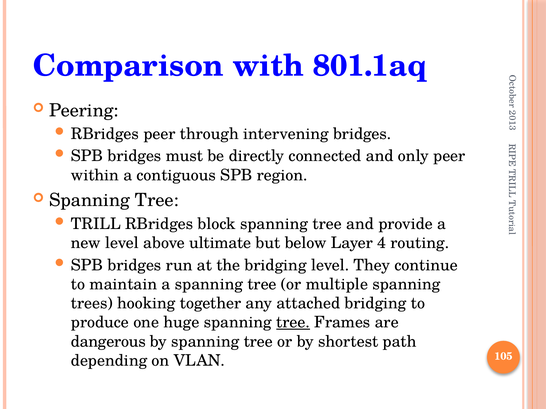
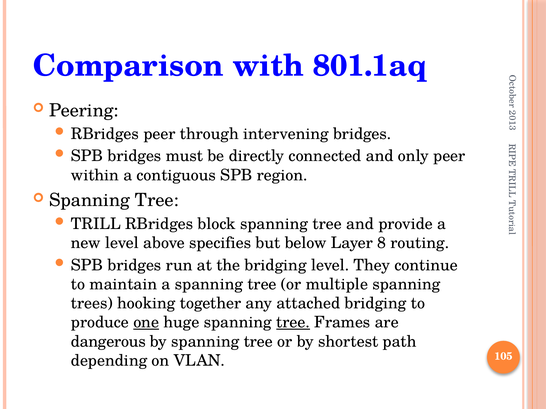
ultimate: ultimate -> specifies (220, 243)
4: 4 -> 8 (382, 243)
one underline: none -> present (146, 323)
